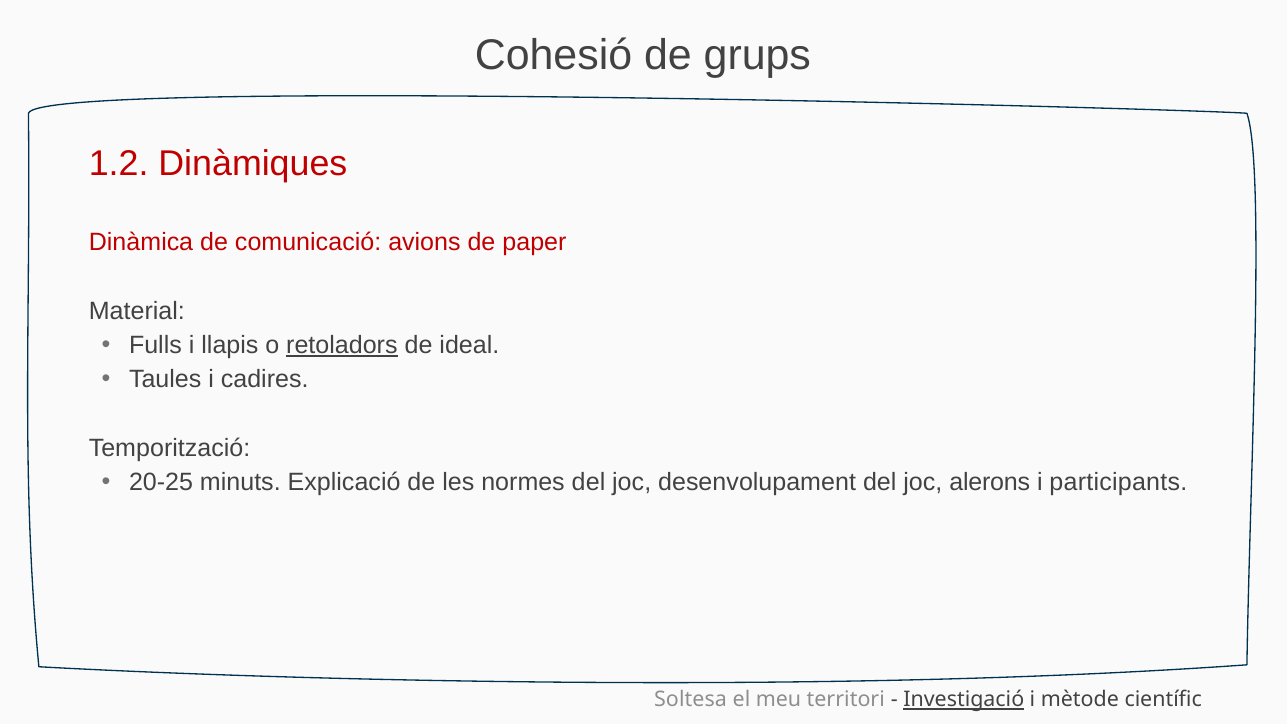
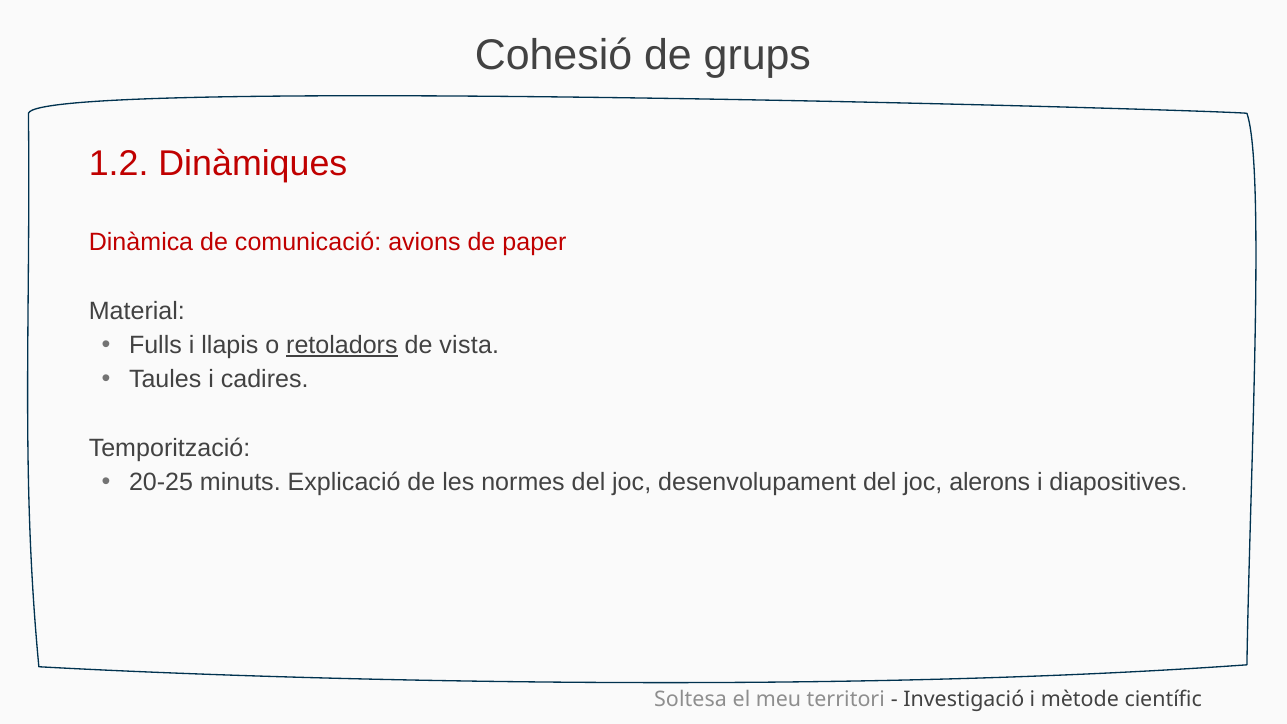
ideal: ideal -> vista (469, 345)
participants: participants -> diapositives (1118, 482)
Investigació underline: present -> none (964, 700)
